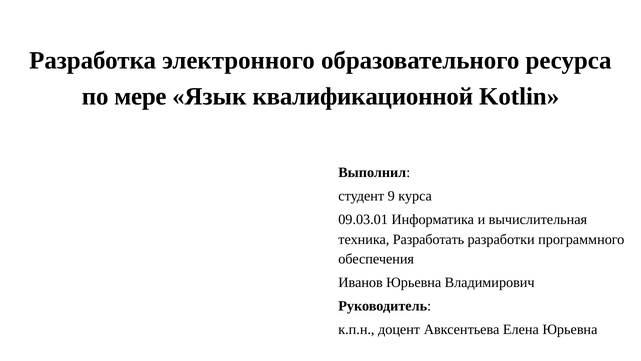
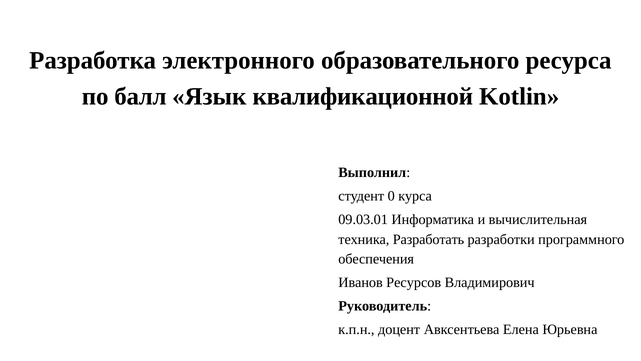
мере: мере -> балл (140, 96)
9: 9 -> 0 (391, 196)
Иванов Юрьевна: Юрьевна -> Ресурсов (414, 282)
